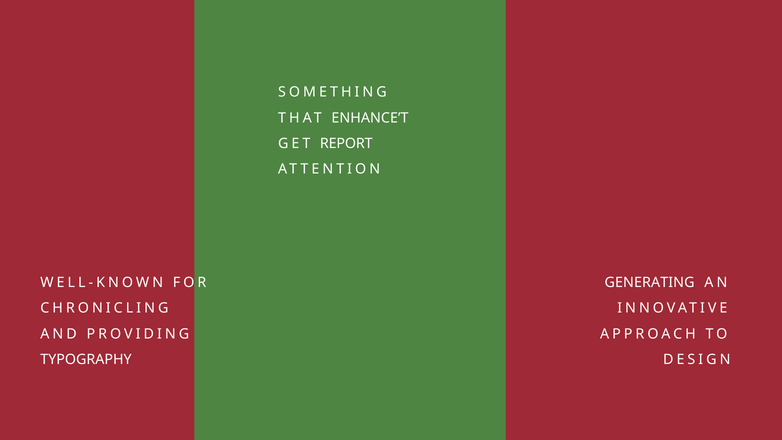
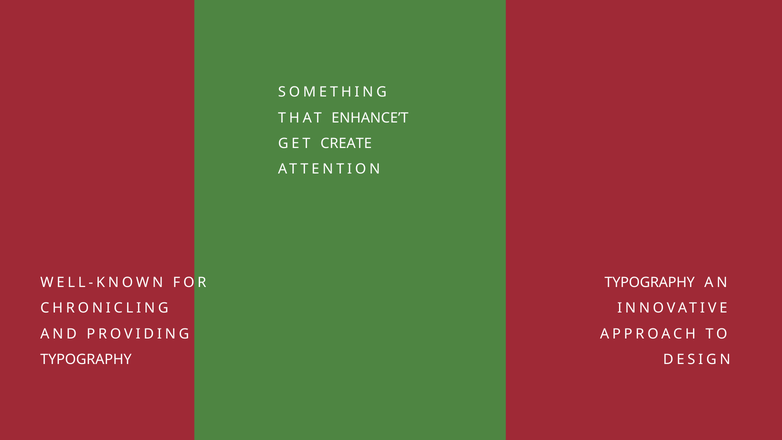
REPORT: REPORT -> CREATE (346, 143)
GENERATING: GENERATING -> TYPOGRAPHY (650, 282)
